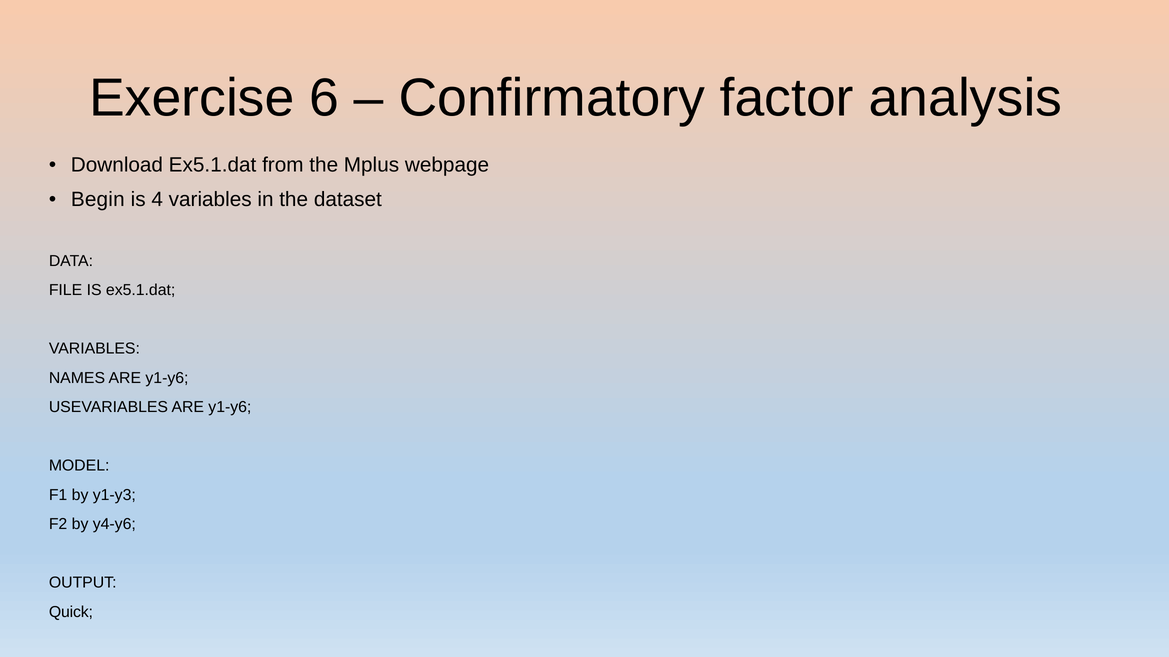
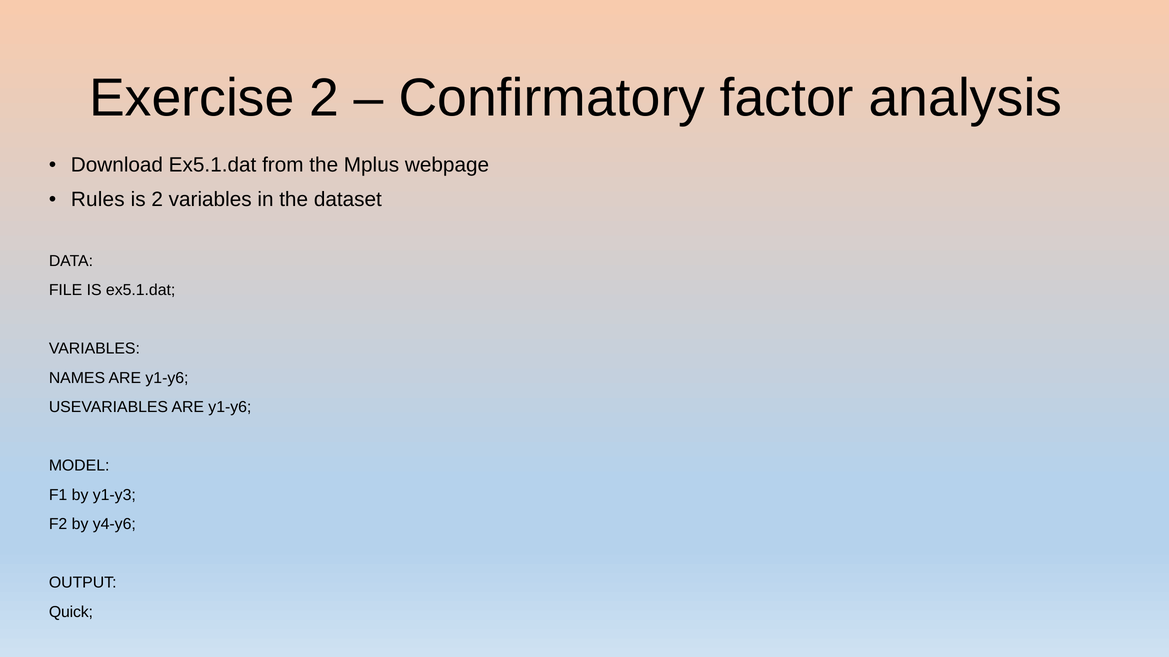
Exercise 6: 6 -> 2 (324, 98)
Begin: Begin -> Rules (98, 200)
is 4: 4 -> 2 (157, 200)
